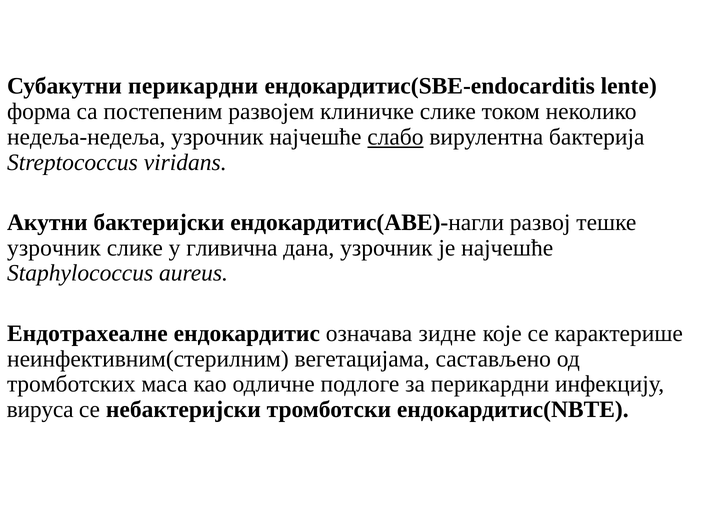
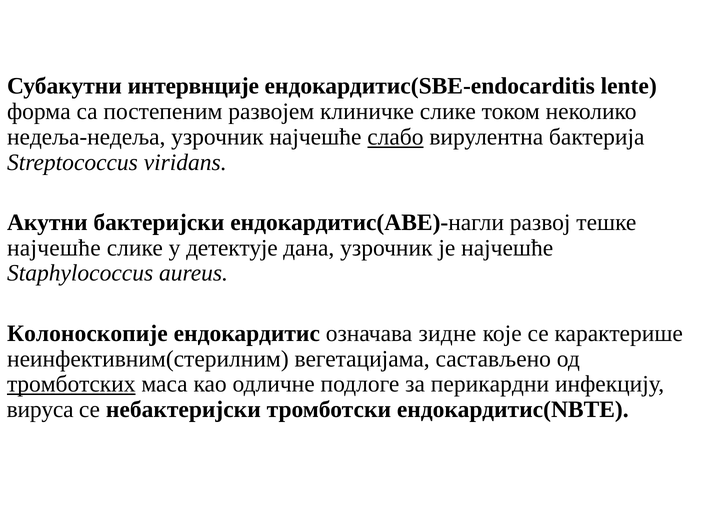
Субакутни перикардни: перикардни -> интервнције (193, 86)
узрочник: узрочник -> најчешће (54, 248)
гливична: гливична -> детектује (232, 248)
Ендотрахеалне: Ендотрахеалне -> Колоноскопије (87, 333)
тромботских underline: none -> present (71, 384)
